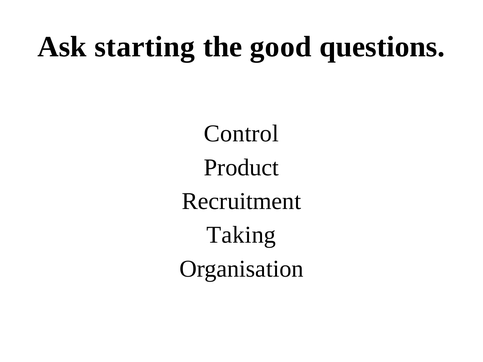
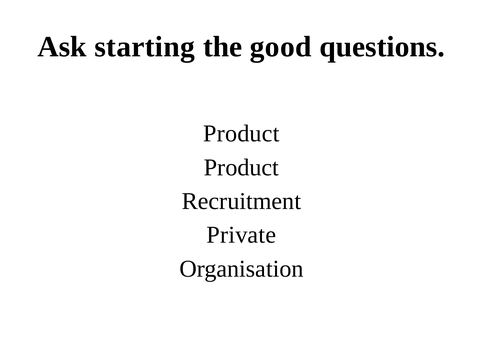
Control: Control -> Product (241, 134)
Taking: Taking -> Private (241, 235)
